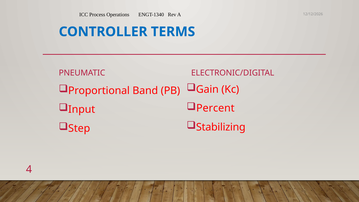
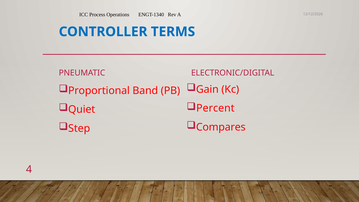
Input: Input -> Quiet (82, 109)
Stabilizing: Stabilizing -> Compares (221, 127)
